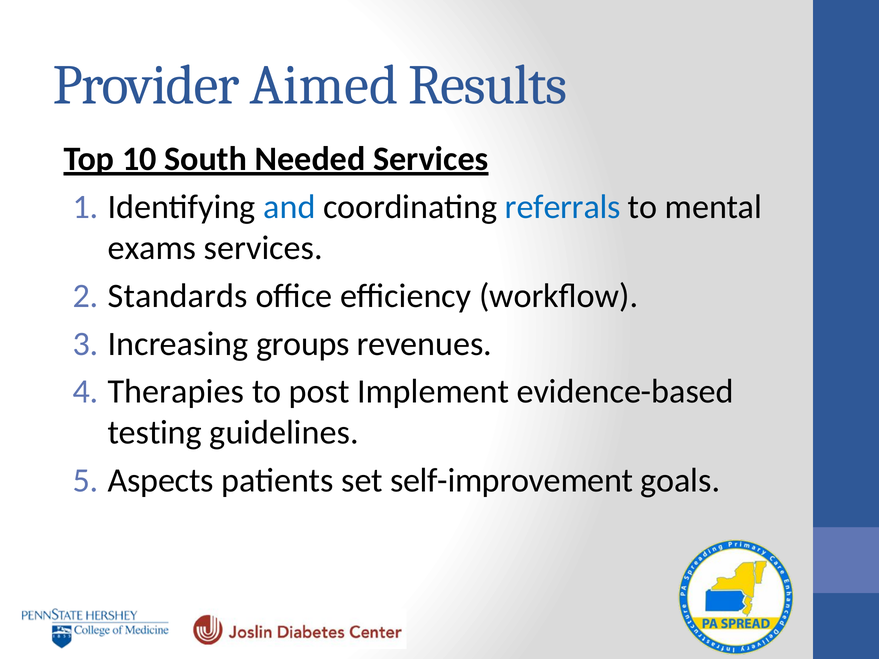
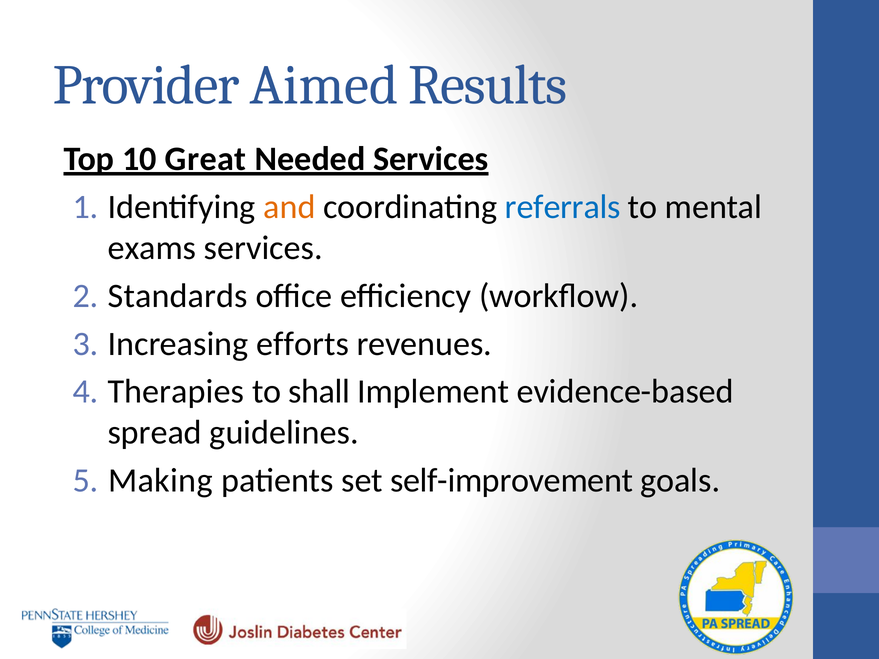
South: South -> Great (205, 159)
and colour: blue -> orange (289, 207)
groups: groups -> efforts (303, 344)
post: post -> shall (319, 392)
testing: testing -> spread (155, 433)
Aspects: Aspects -> Making (160, 481)
